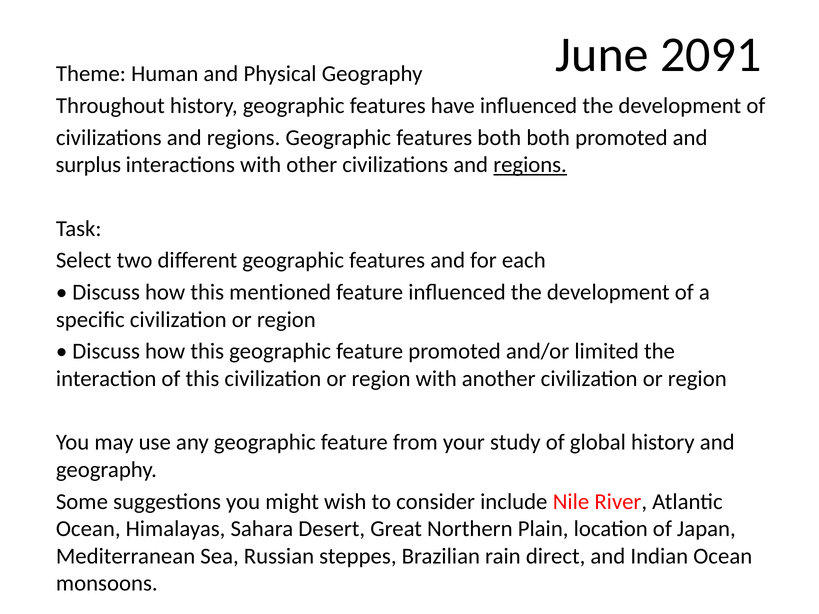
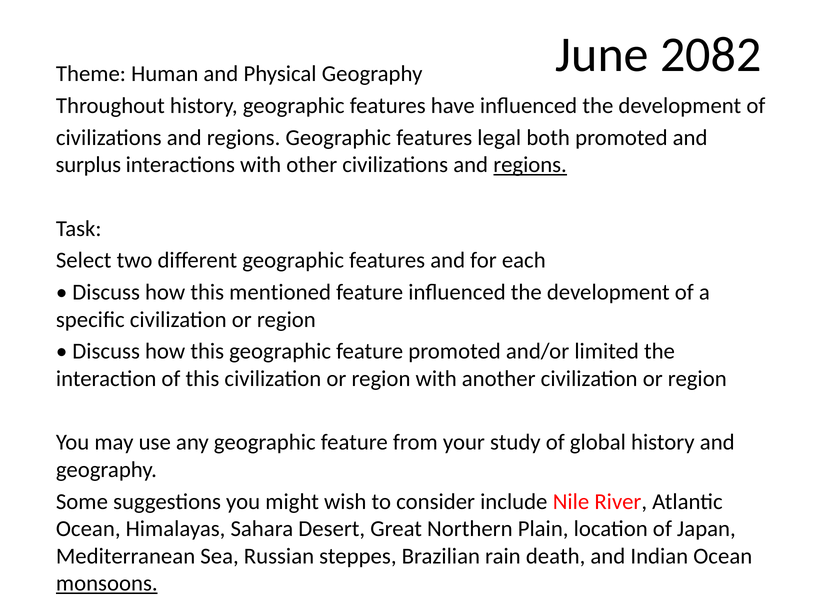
2091: 2091 -> 2082 (711, 55)
features both: both -> legal (499, 138)
direct: direct -> death (556, 556)
monsoons underline: none -> present (107, 584)
